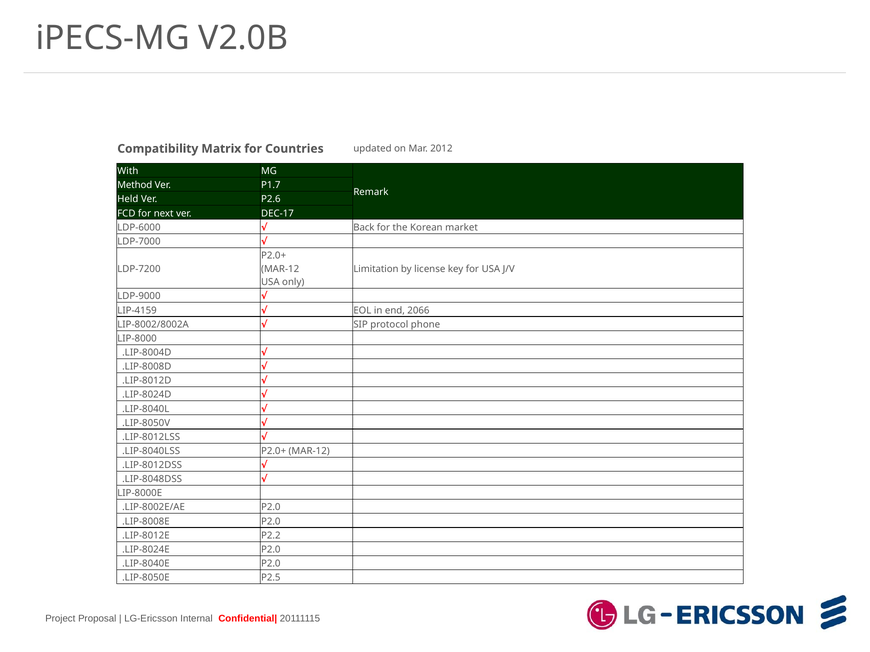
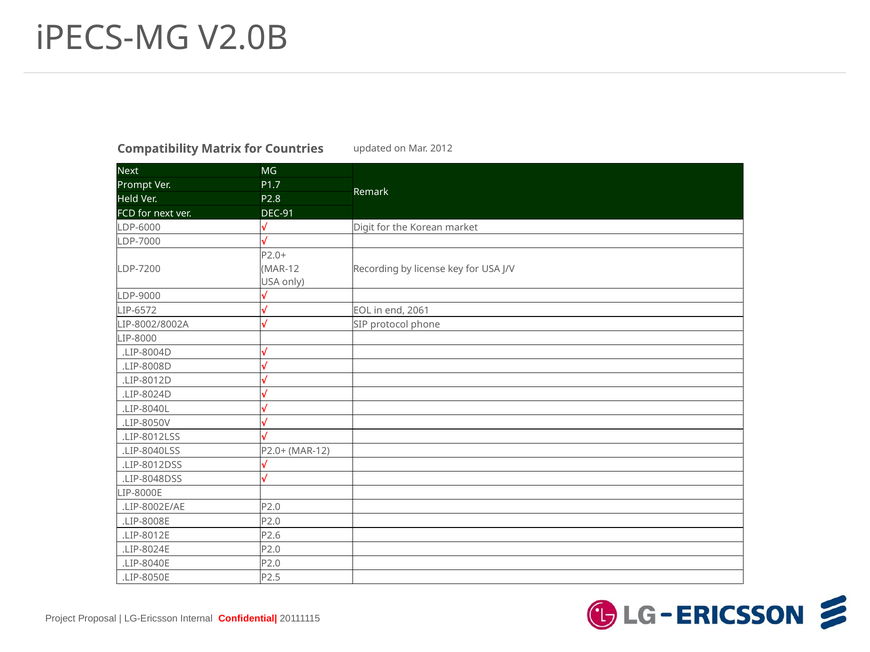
With: With -> Next (128, 171)
Method: Method -> Prompt (135, 185)
P2.6: P2.6 -> P2.8 (271, 199)
DEC-17: DEC-17 -> DEC-91 (277, 213)
Back: Back -> Digit (364, 228)
Limitation: Limitation -> Recording (376, 269)
LIP-4159: LIP-4159 -> LIP-6572 (137, 311)
2066: 2066 -> 2061 (418, 311)
P2.2: P2.2 -> P2.6 (271, 536)
